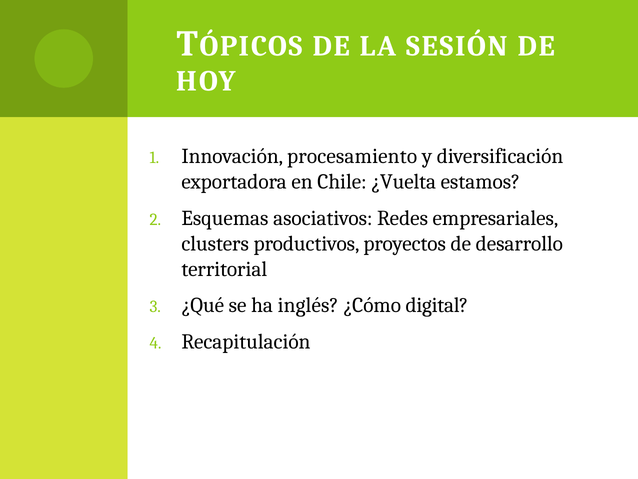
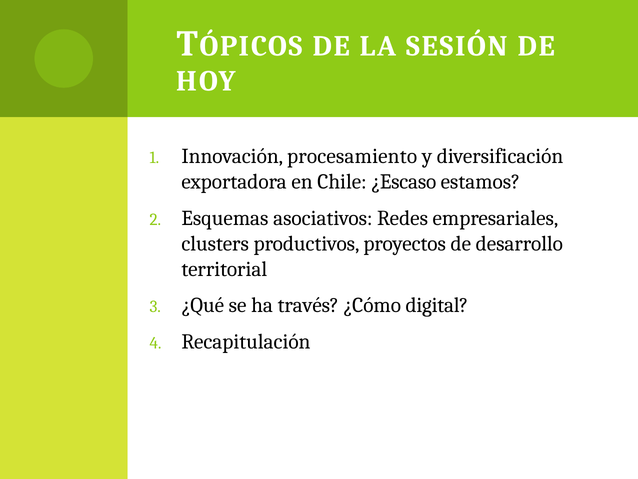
¿Vuelta: ¿Vuelta -> ¿Escaso (404, 182)
inglés: inglés -> través (308, 305)
